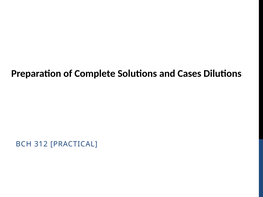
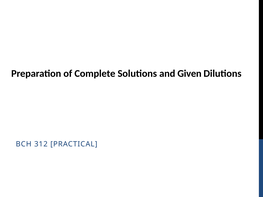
Cases: Cases -> Given (189, 74)
